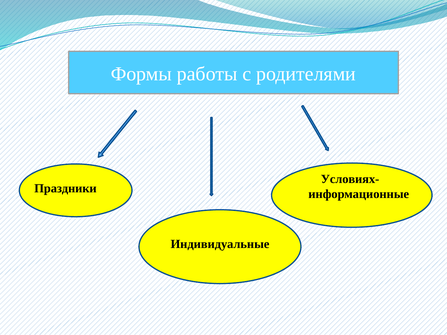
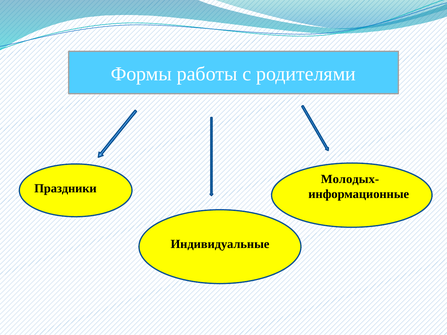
Условиях-: Условиях- -> Молодых- (350, 179)
